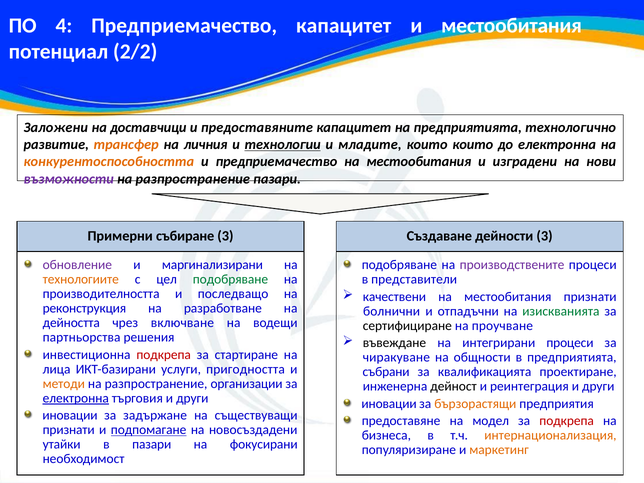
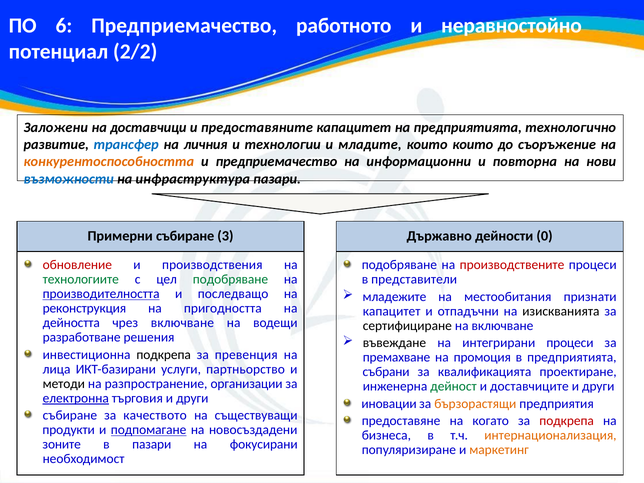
4: 4 -> 6 (64, 26)
Предприемачество капацитет: капацитет -> работното (344, 26)
и местообитания: местообитания -> неравностойно (512, 26)
трансфер colour: orange -> blue (126, 145)
технологии underline: present -> none (283, 145)
до електронна: електронна -> съоръжение (557, 145)
местообитания: местообитания -> информационни (419, 162)
изградени: изградени -> повторна (525, 162)
възможности colour: purple -> blue (69, 179)
разпространение: разпространение -> инфраструктура (193, 179)
Създаване: Създаване -> Държавно (439, 236)
дейности 3: 3 -> 0 (545, 236)
обновление colour: purple -> red (77, 265)
маргинализирани: маргинализирани -> производствения (212, 265)
производствените colour: purple -> red (512, 265)
технологиите colour: orange -> green (81, 280)
производителността underline: none -> present (101, 294)
качествени: качествени -> младежите (394, 297)
разработване: разработване -> пригодността (223, 309)
болнични: болнични -> капацитет (392, 311)
изискванията colour: green -> black (561, 311)
на проучване: проучване -> включване (502, 326)
партньорства: партньорства -> разработване (82, 338)
подкрепа colour: red -> black (164, 355)
стартиране: стартиране -> превенция (246, 355)
чиракуване: чиракуване -> премахване (397, 357)
общности: общности -> промоция (482, 357)
пригодността: пригодността -> партньорство (246, 369)
методи colour: orange -> black (64, 384)
дейност colour: black -> green (454, 386)
реинтеграция: реинтеграция -> доставчиците (529, 386)
иновации: иновации -> събиране (70, 415)
задържане: задържане -> качеството (155, 415)
модел: модел -> когато (491, 421)
признати: признати -> продукти (69, 430)
утайки: утайки -> зоните (62, 444)
